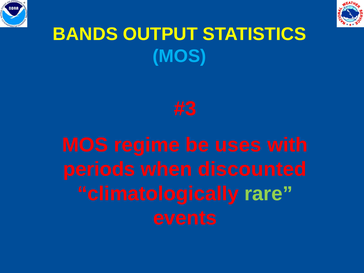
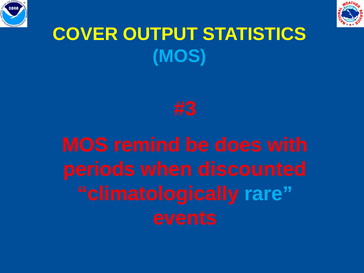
BANDS: BANDS -> COVER (85, 34)
regime: regime -> remind (147, 145)
uses: uses -> does (238, 145)
rare colour: light green -> light blue (269, 194)
